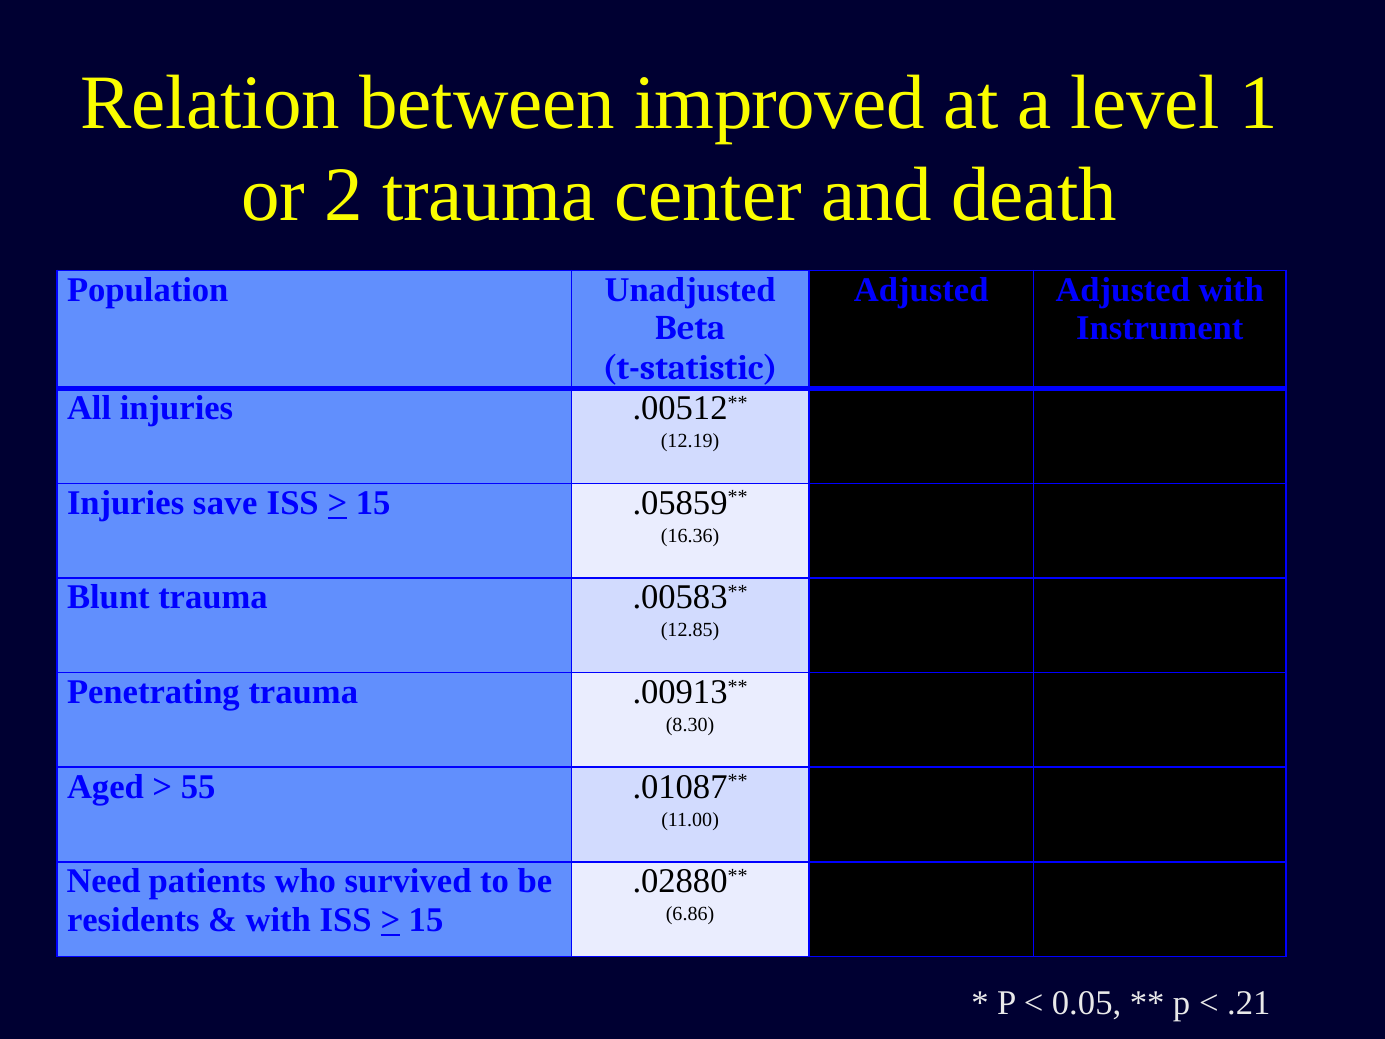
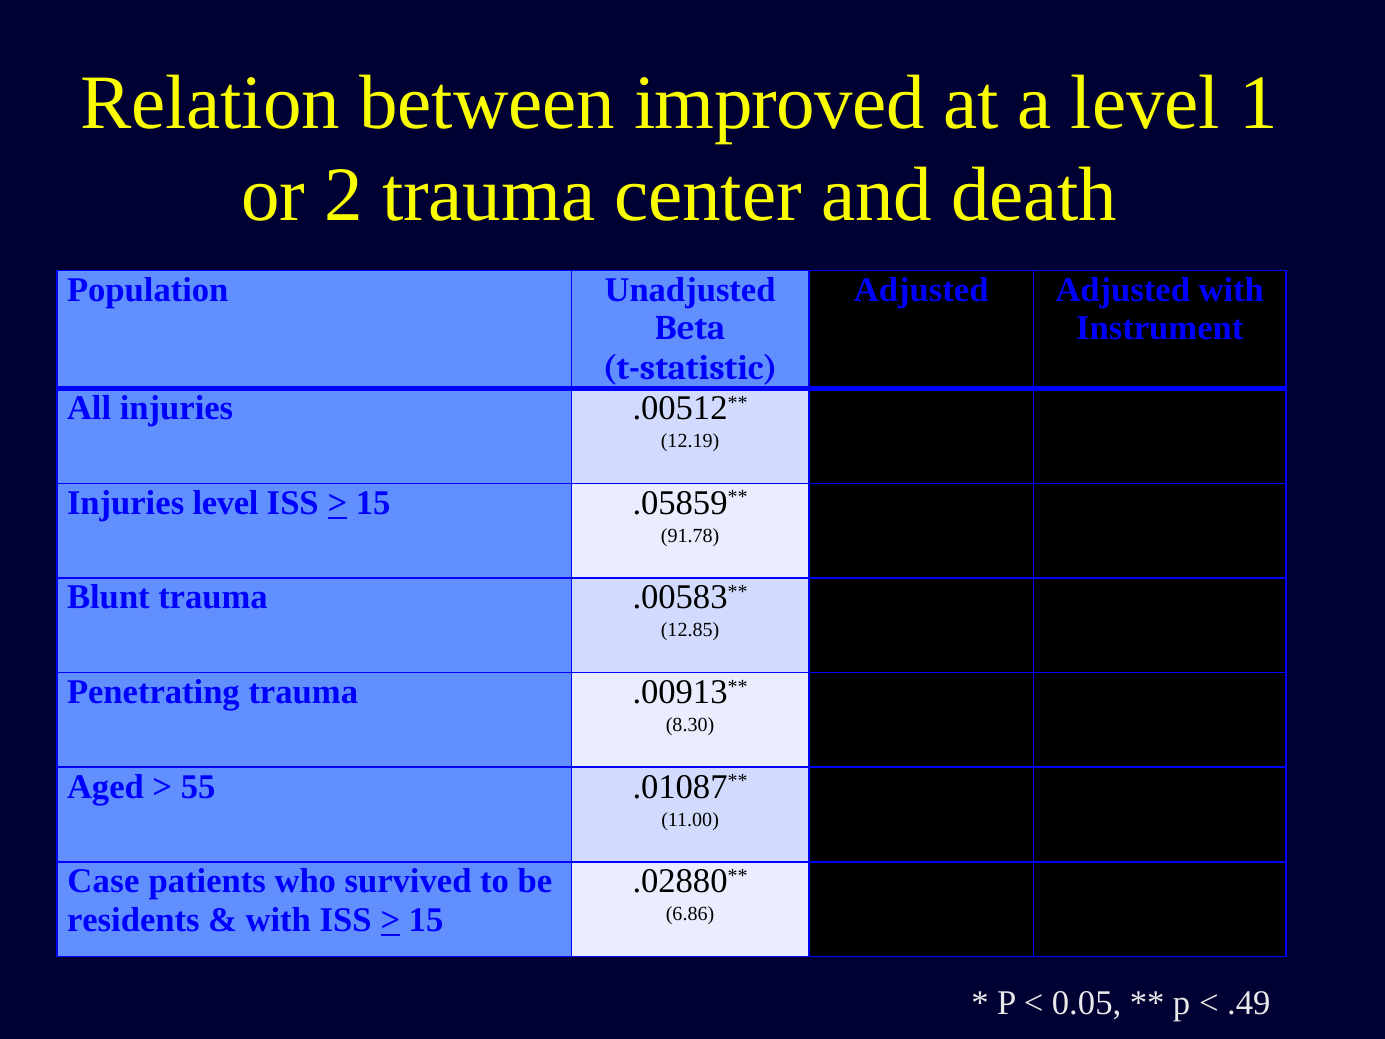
Injuries save: save -> level (226, 503)
16.36: 16.36 -> 91.78 (690, 536)
Need: Need -> Case (103, 881)
.21: .21 -> .49 (1249, 1003)
